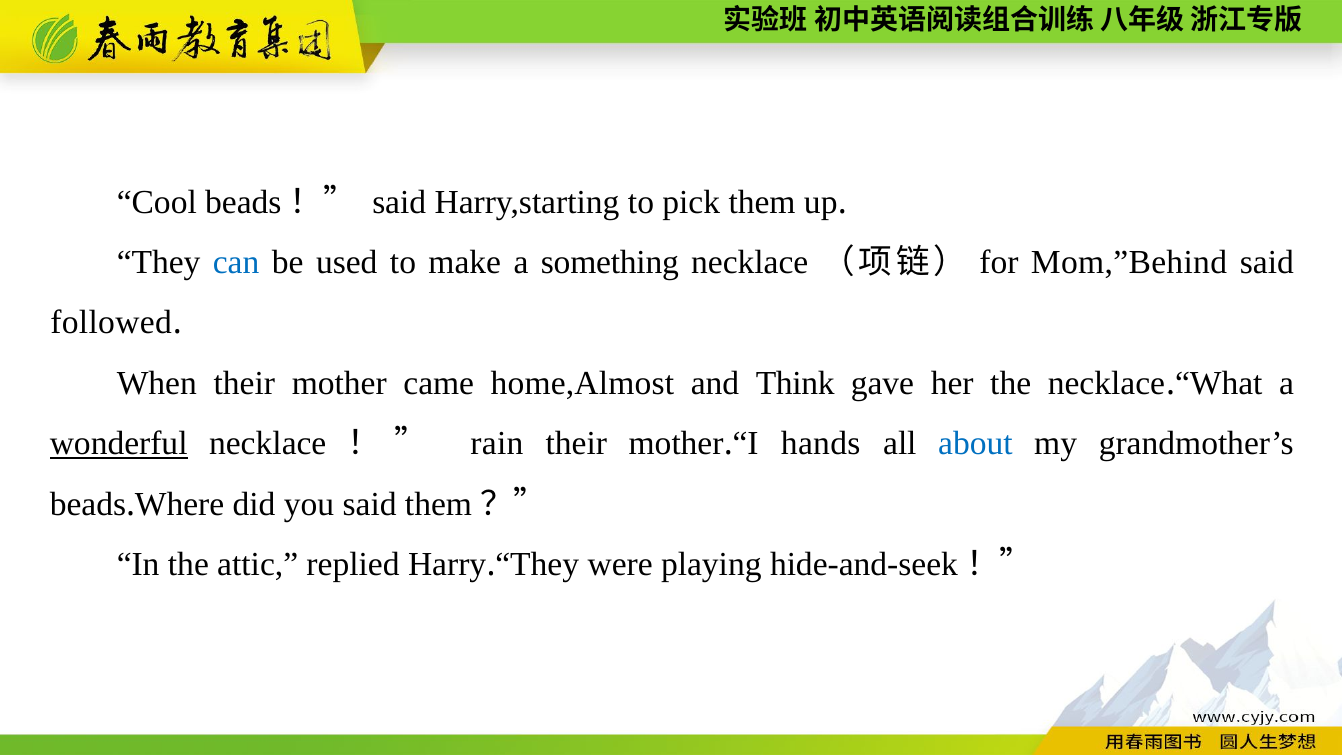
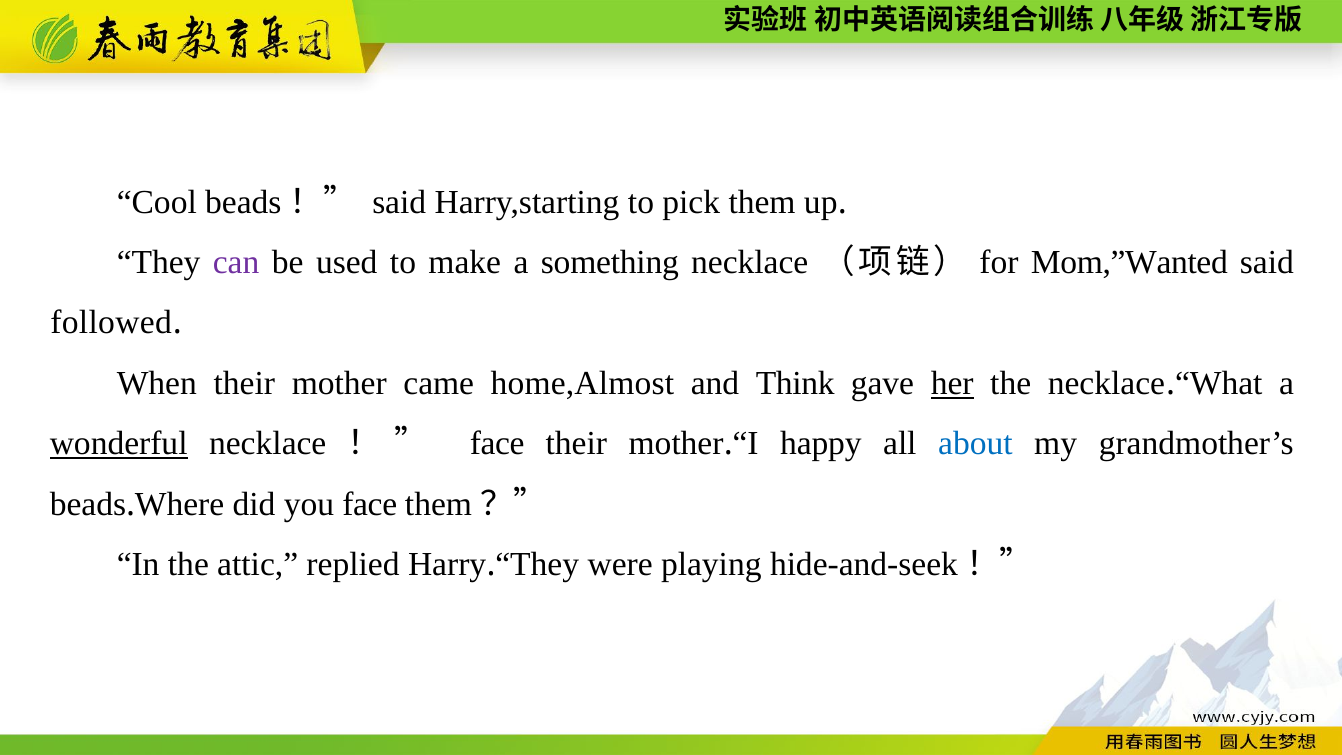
can colour: blue -> purple (236, 262)
Mom,”Behind: Mom,”Behind -> Mom,”Wanted (1129, 262)
her underline: none -> present (952, 383)
rain: rain -> face (497, 444)
hands: hands -> happy (821, 444)
you said: said -> face (370, 504)
